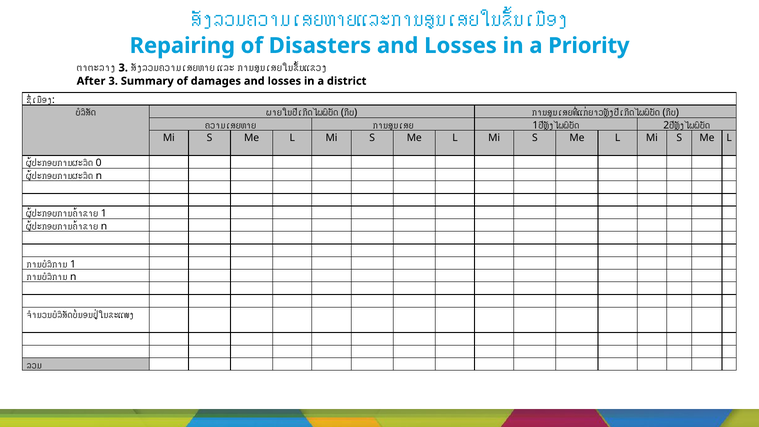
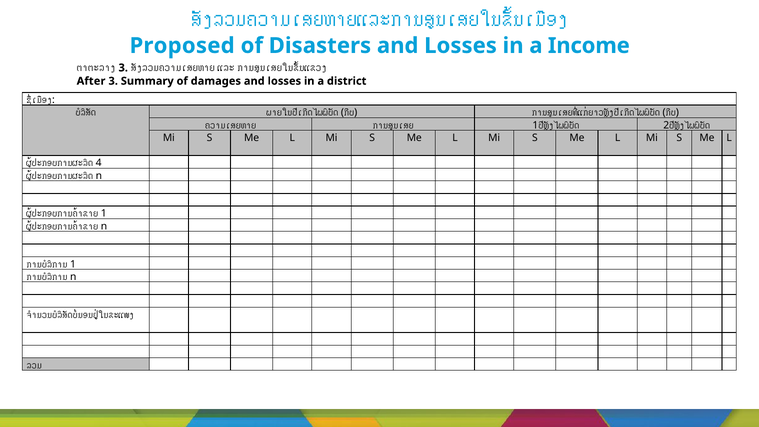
Repairing: Repairing -> Proposed (182, 46)
Priority: Priority -> Income (589, 46)
0: 0 -> 4 (99, 163)
